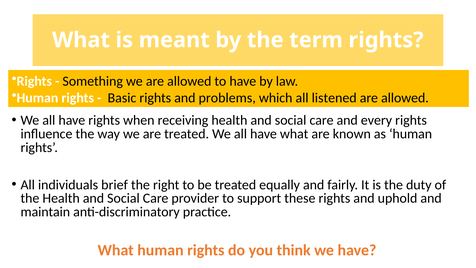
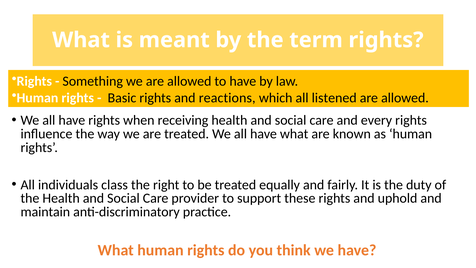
problems: problems -> reactions (227, 98)
brief: brief -> class (115, 185)
